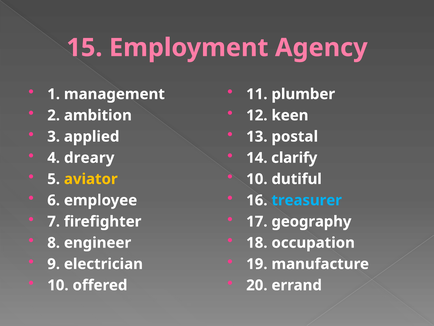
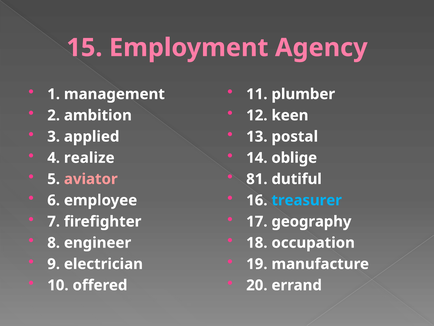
dreary: dreary -> realize (89, 158)
clarify: clarify -> oblige (294, 158)
aviator colour: yellow -> pink (91, 179)
10: 10 -> 81 (257, 179)
